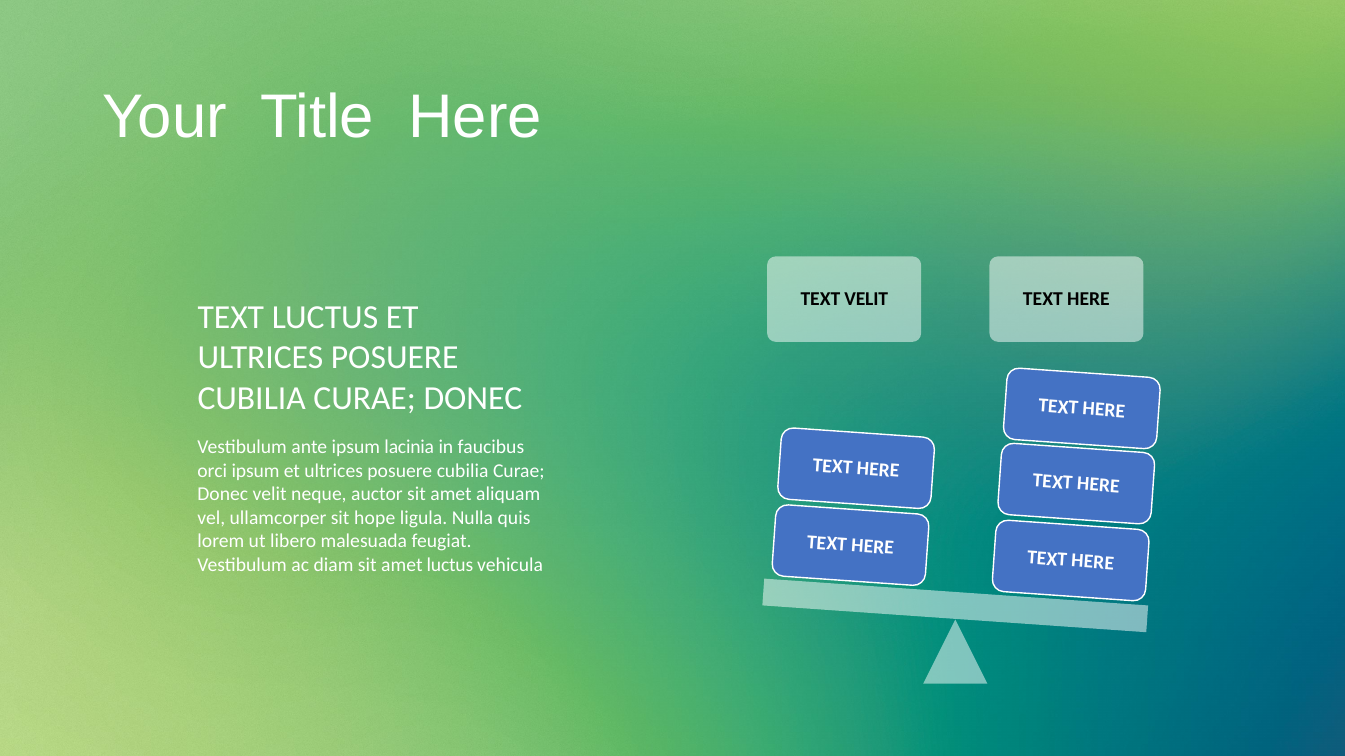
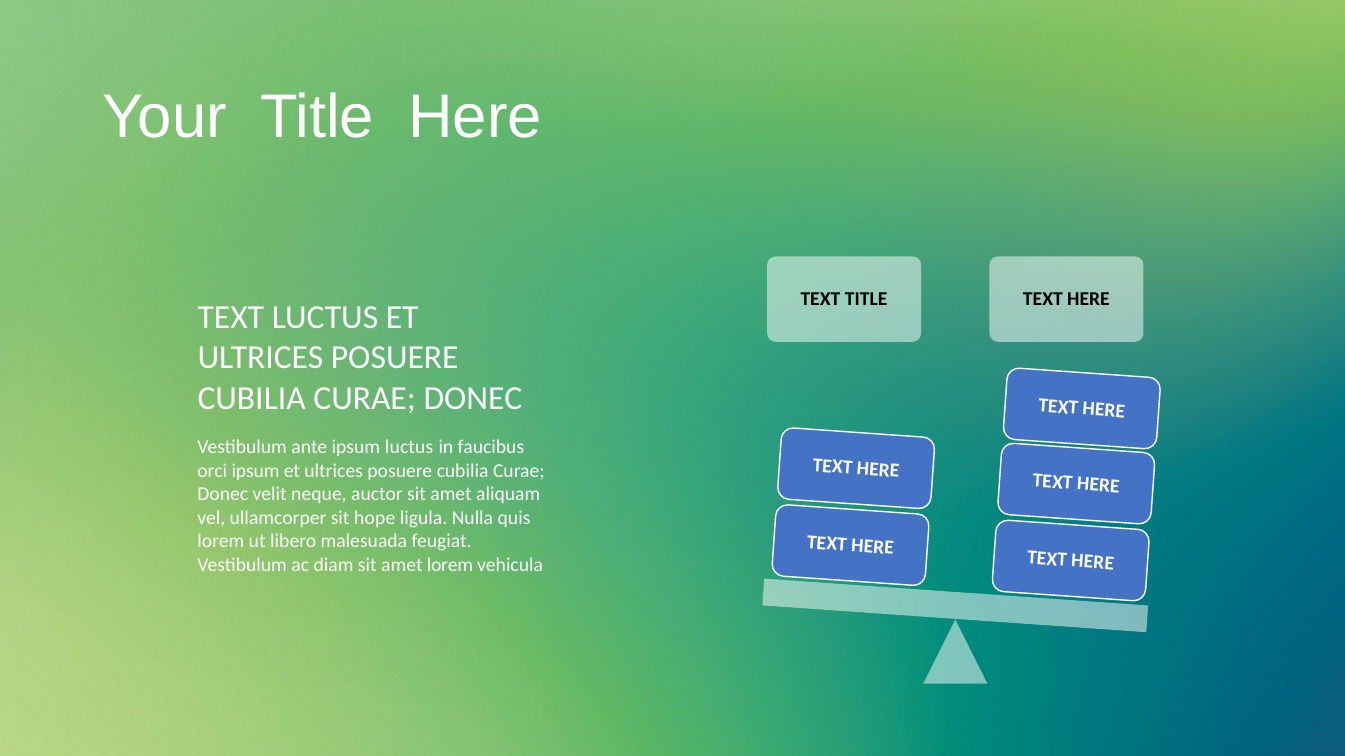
TEXT VELIT: VELIT -> TITLE (866, 299)
ipsum lacinia: lacinia -> luctus (409, 447)
amet luctus: luctus -> lorem (450, 565)
